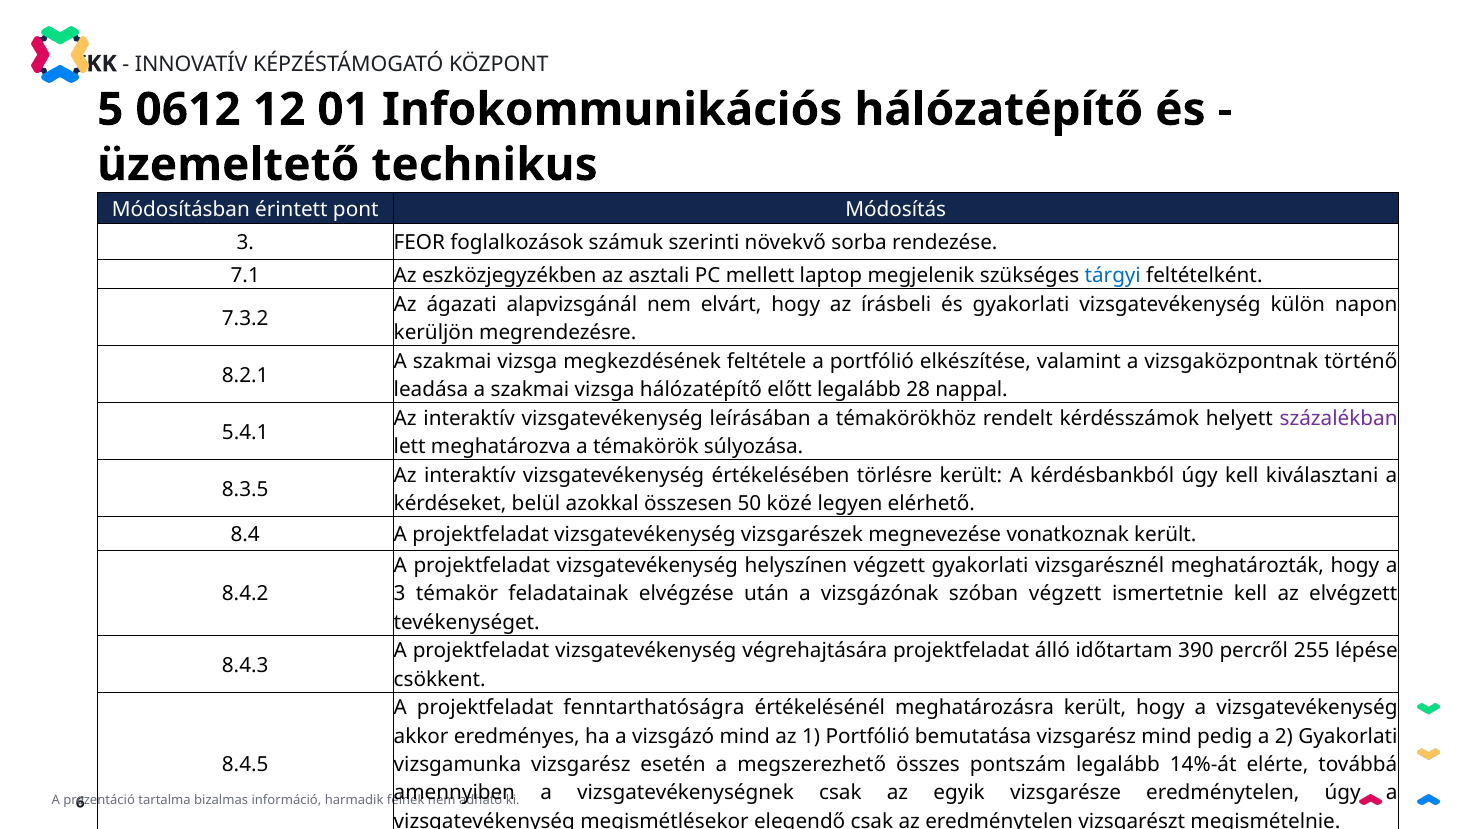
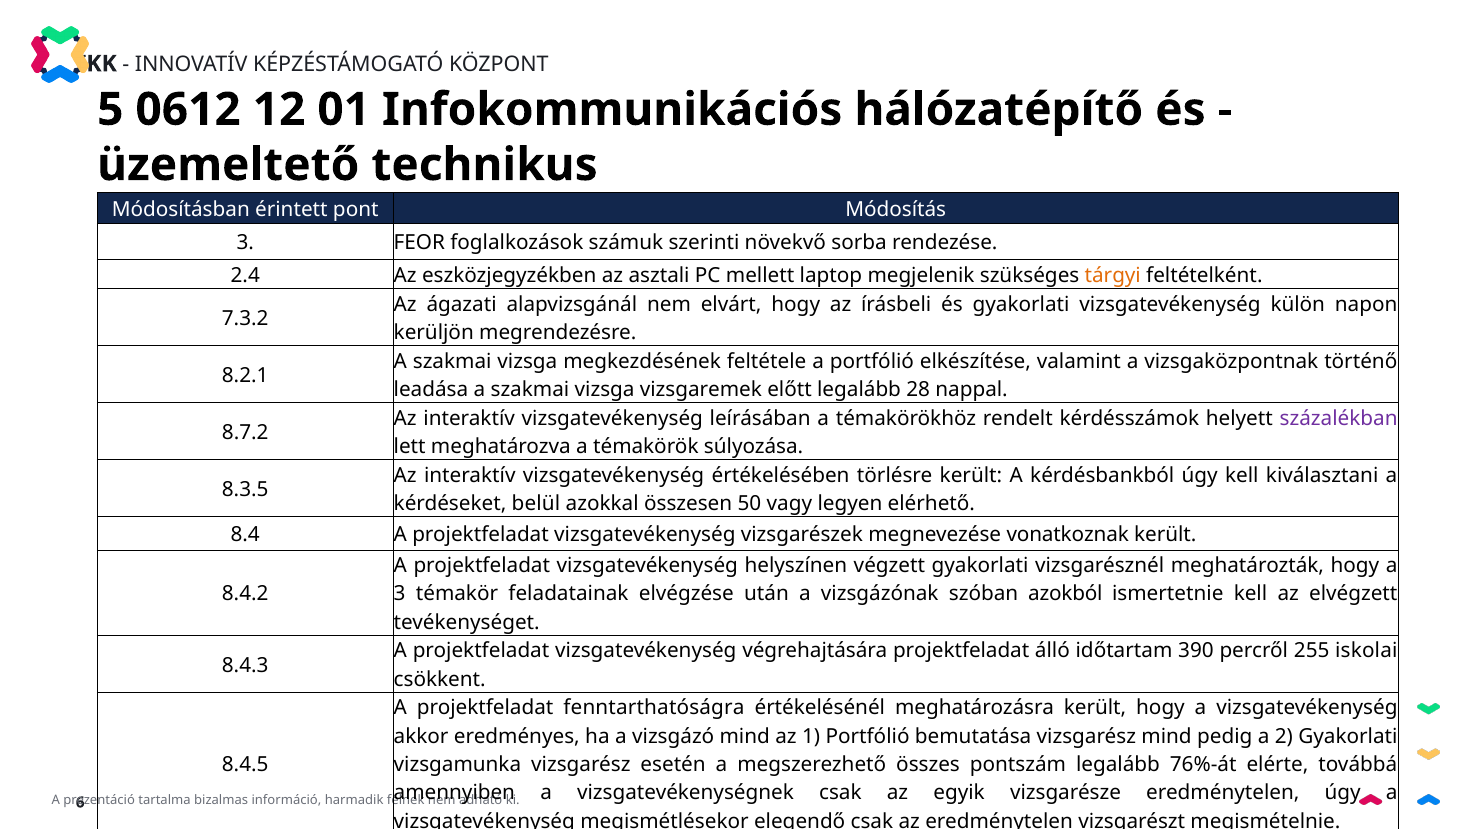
7.1: 7.1 -> 2.4 (245, 275)
tárgyi colour: blue -> orange (1113, 275)
vizsga hálózatépítő: hálózatépítő -> vizsgaremek (701, 389)
5.4.1: 5.4.1 -> 8.7.2 (245, 432)
közé: közé -> vagy (789, 503)
szóban végzett: végzett -> azokból (1065, 594)
lépése: lépése -> iskolai (1366, 651)
14%-át: 14%-át -> 76%-át (1203, 764)
